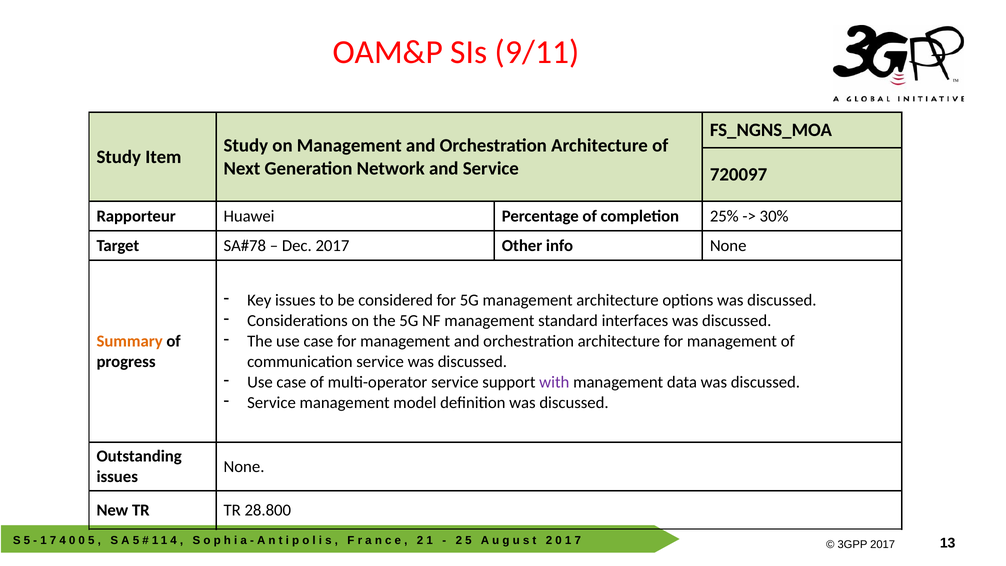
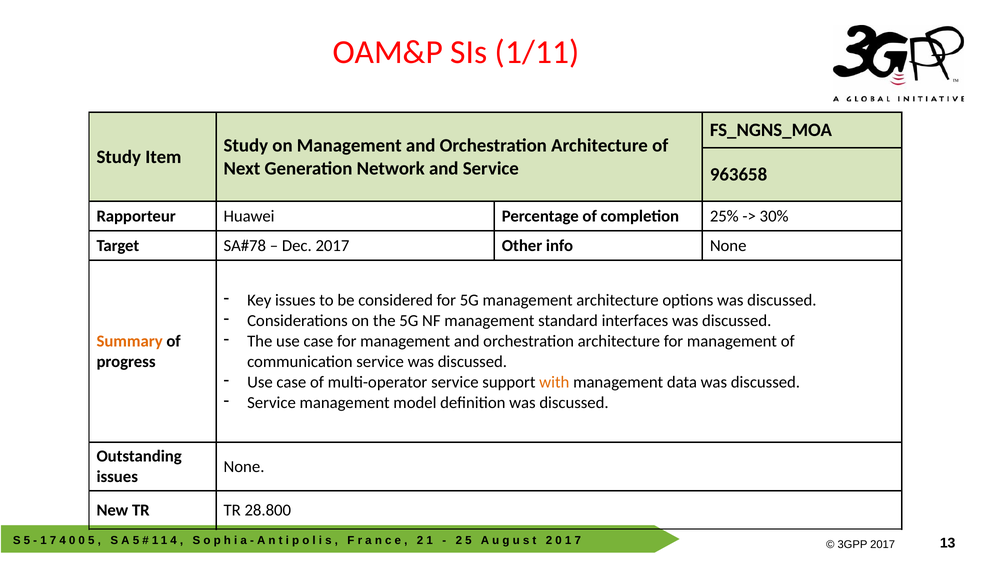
9/11: 9/11 -> 1/11 (537, 52)
720097: 720097 -> 963658 (739, 175)
with colour: purple -> orange (554, 382)
